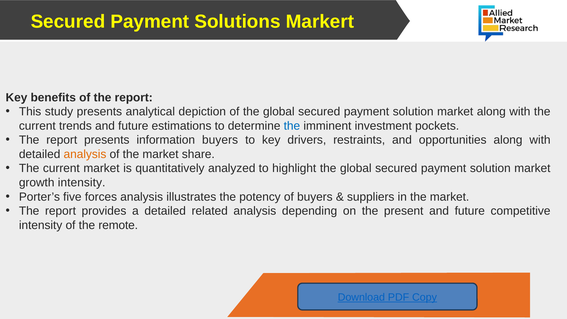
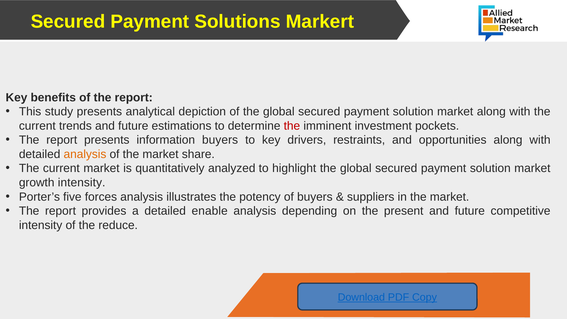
the colour: blue -> red (292, 126)
related: related -> enable (210, 211)
remote: remote -> reduce (118, 225)
